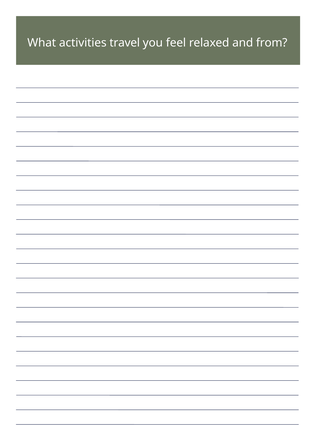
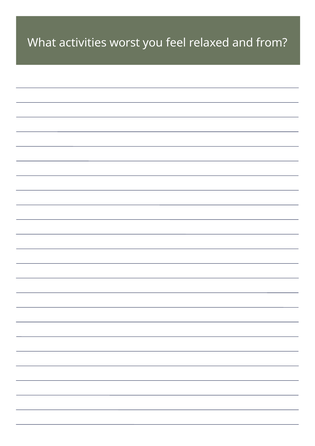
travel: travel -> worst (125, 43)
